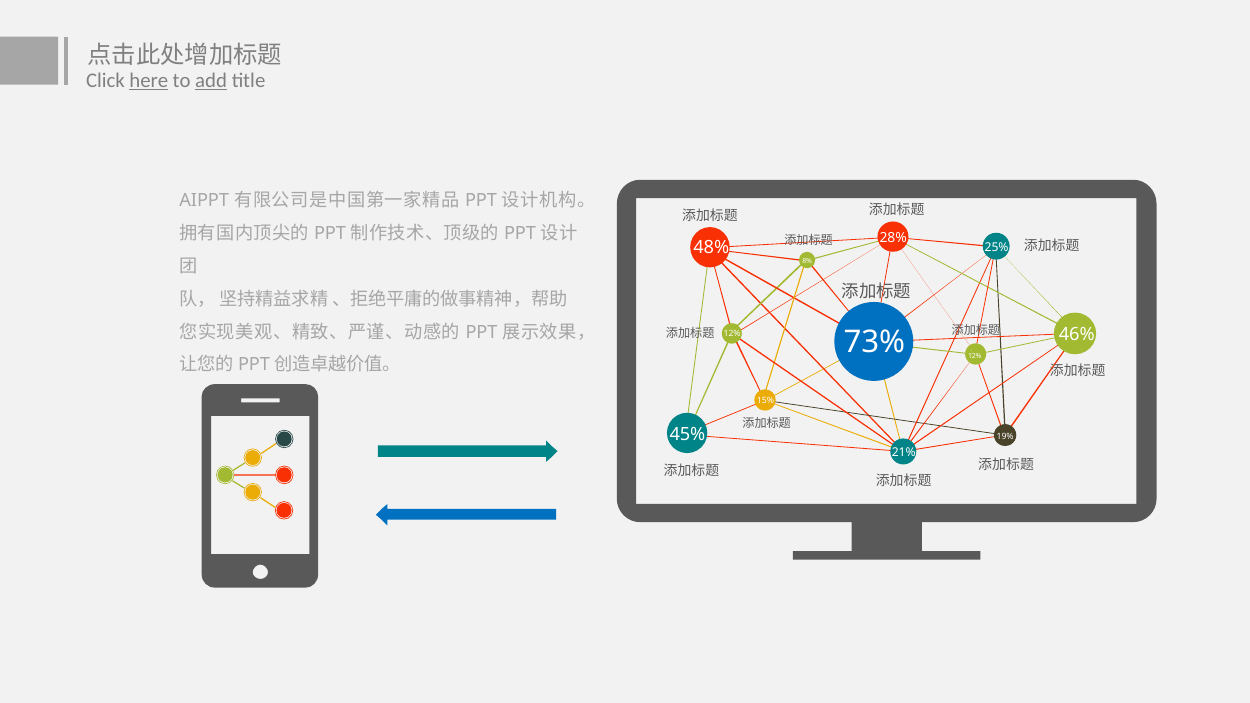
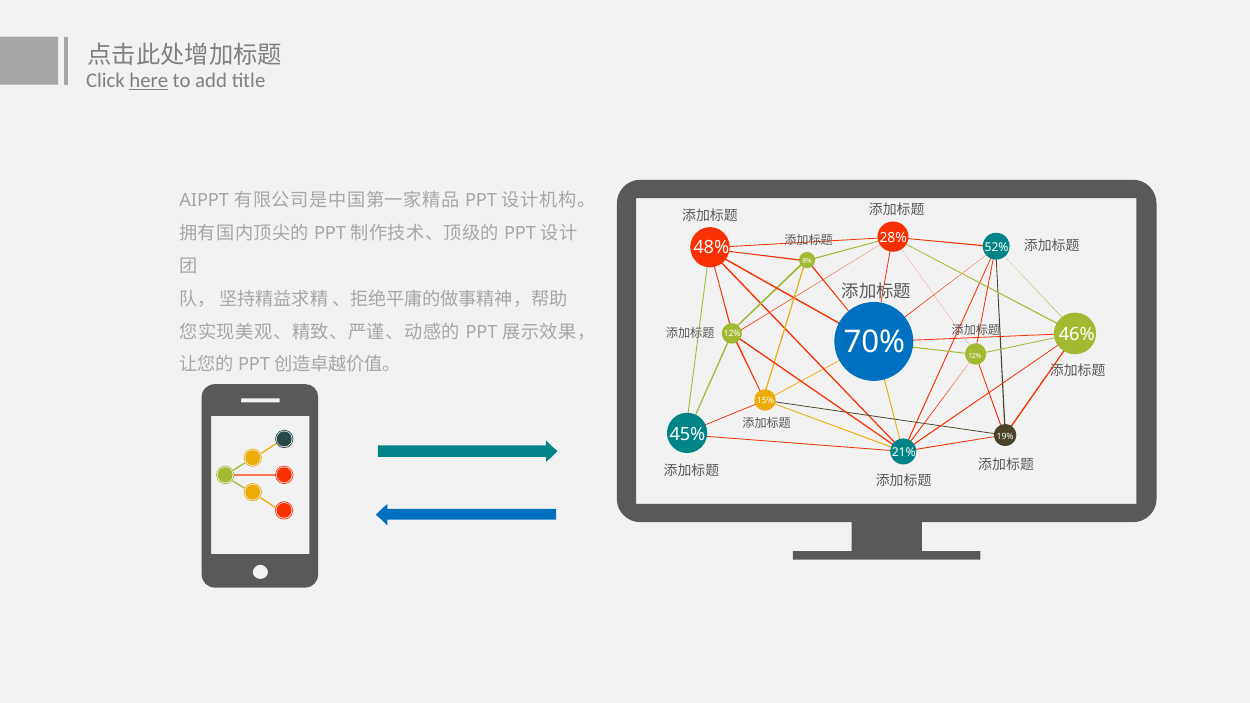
add underline: present -> none (211, 81)
25%: 25% -> 52% (997, 248)
73%: 73% -> 70% (874, 343)
